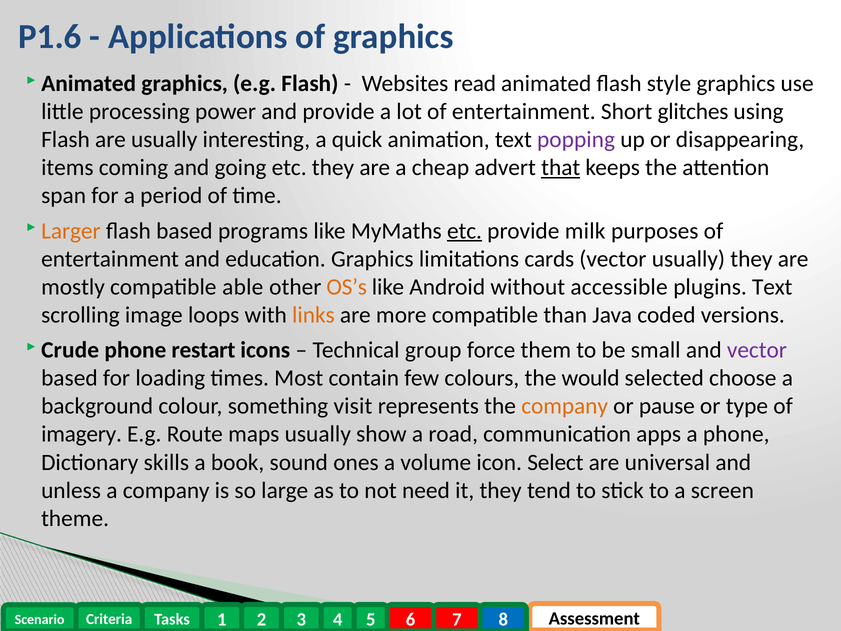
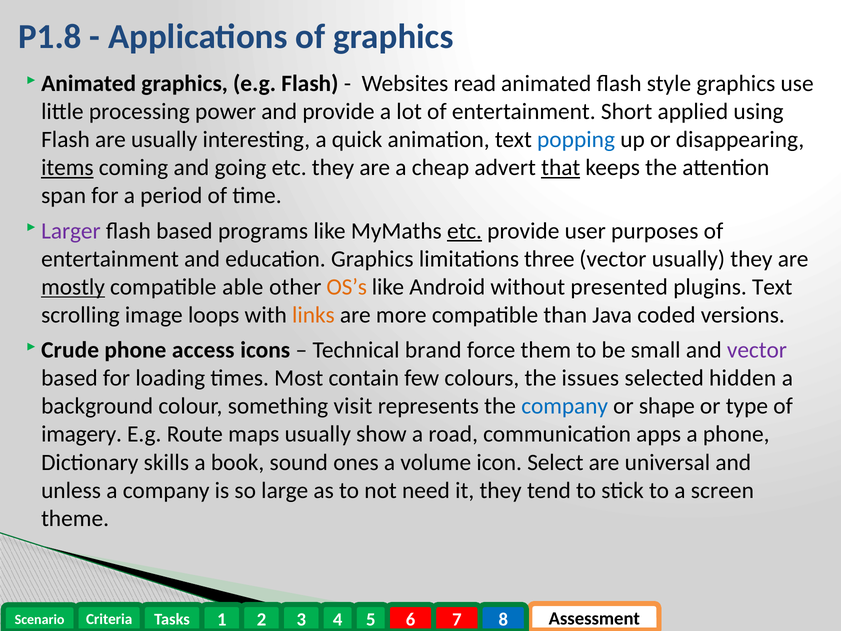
P1.6: P1.6 -> P1.8 (50, 37)
glitches: glitches -> applied (693, 112)
popping colour: purple -> blue (576, 140)
items underline: none -> present (67, 168)
Larger colour: orange -> purple (71, 231)
milk: milk -> user (585, 231)
cards: cards -> three (549, 259)
mostly underline: none -> present (73, 287)
accessible: accessible -> presented (619, 287)
restart: restart -> access (203, 350)
group: group -> brand (433, 350)
would: would -> issues (590, 378)
choose: choose -> hidden (743, 378)
company colour: orange -> blue (565, 406)
pause: pause -> shape (667, 406)
